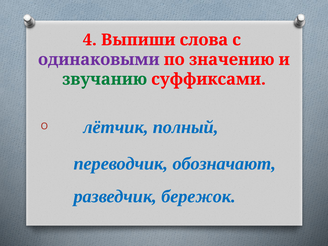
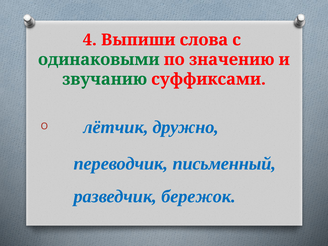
одинаковыми colour: purple -> green (99, 60)
полный: полный -> дружно (186, 127)
обозначают: обозначают -> письменный (224, 164)
